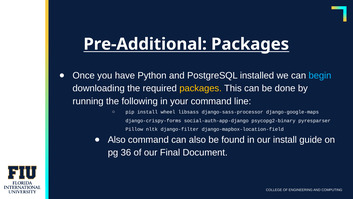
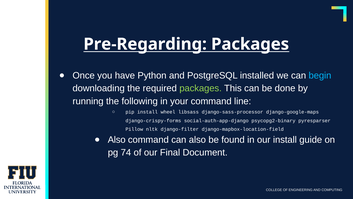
Pre-Additional: Pre-Additional -> Pre-Regarding (145, 44)
packages colour: yellow -> light green (201, 88)
36: 36 -> 74 (126, 152)
